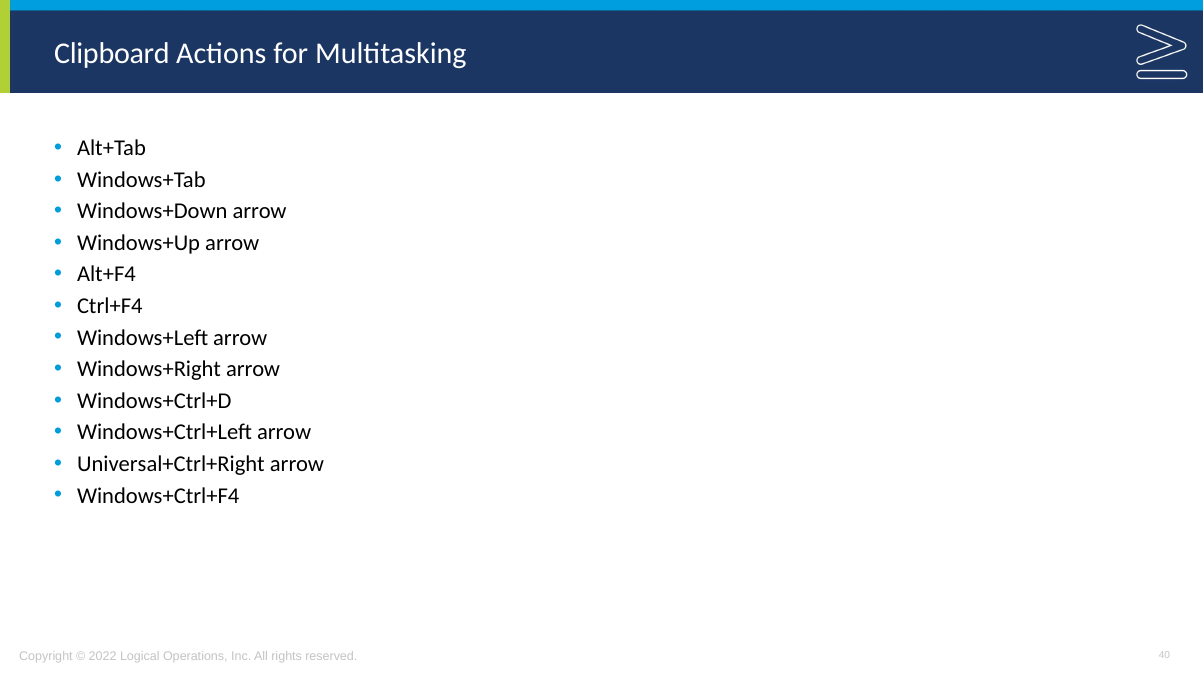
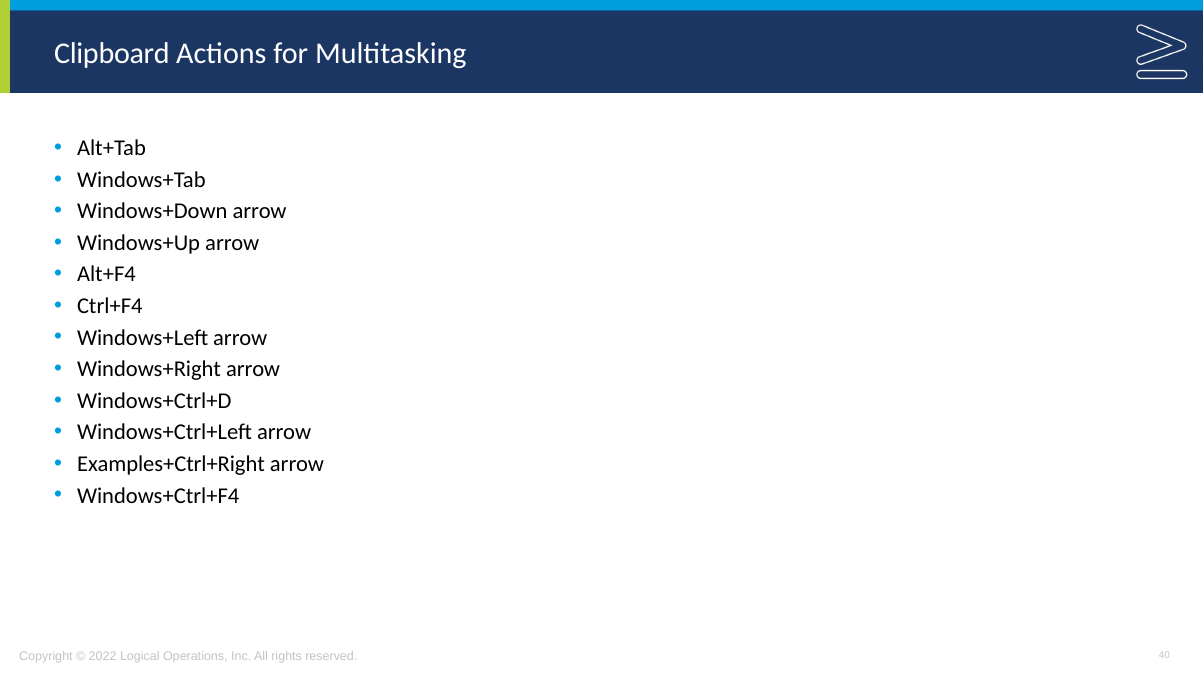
Universal+Ctrl+Right: Universal+Ctrl+Right -> Examples+Ctrl+Right (171, 464)
